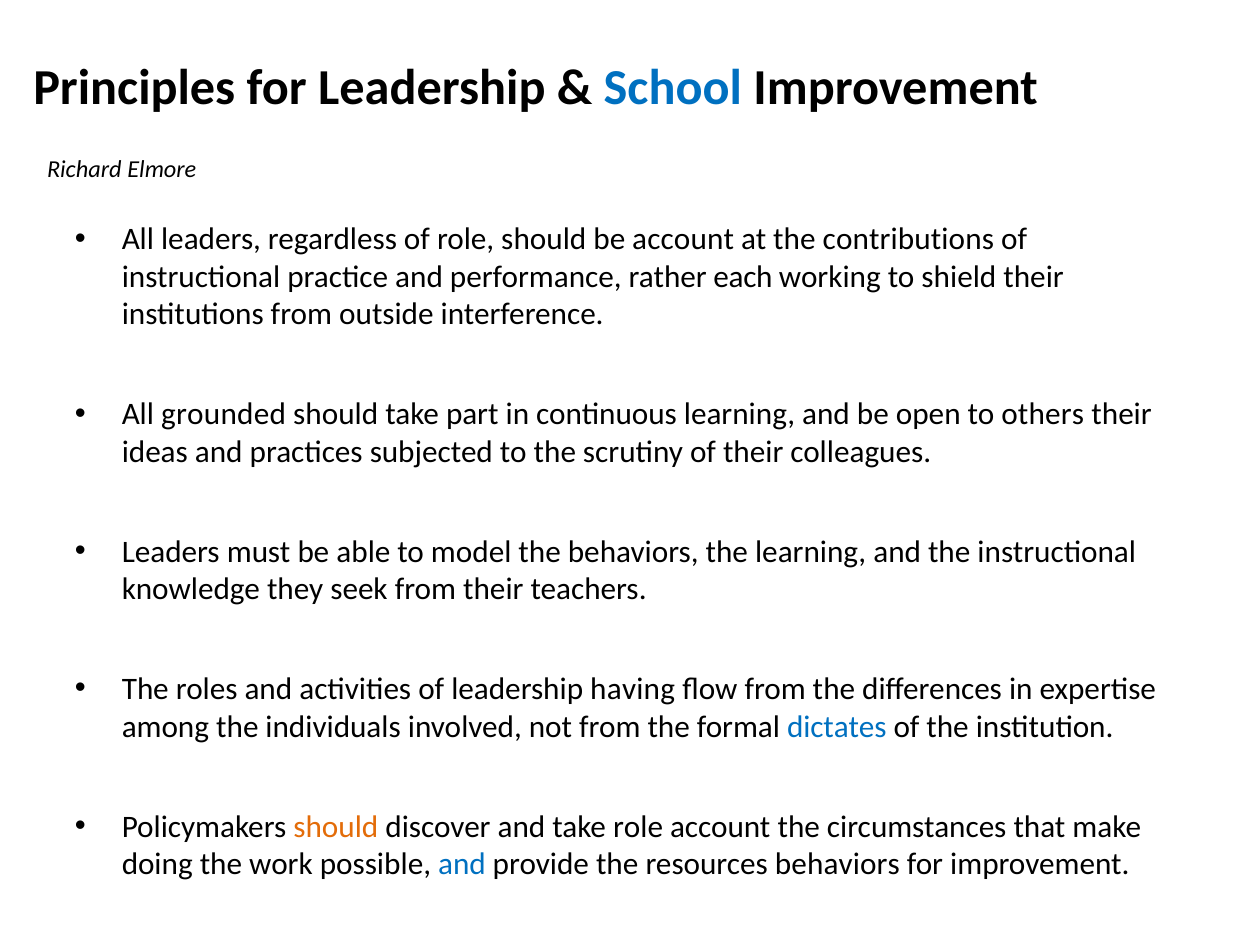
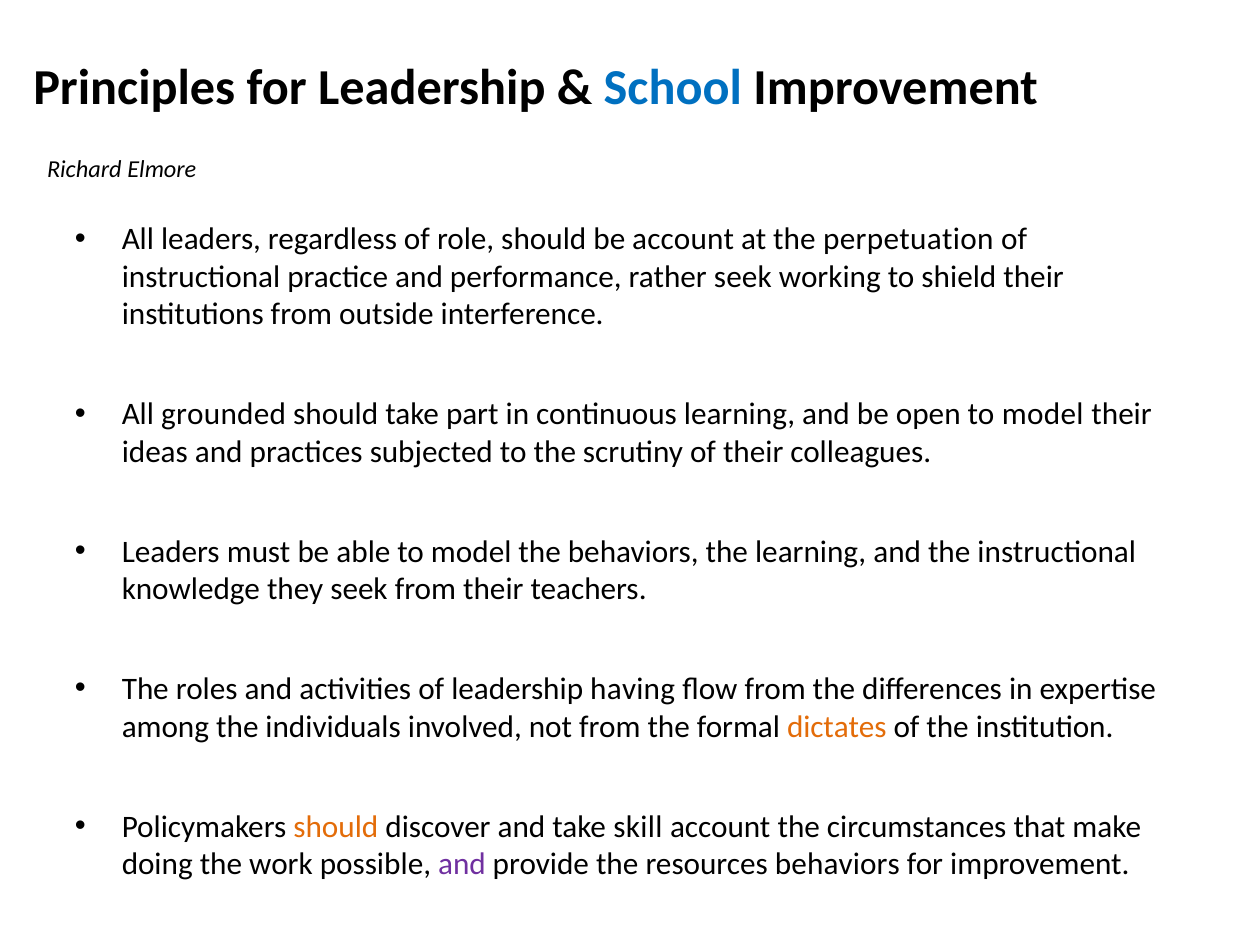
contributions: contributions -> perpetuation (908, 239)
rather each: each -> seek (743, 277)
open to others: others -> model (1043, 414)
dictates colour: blue -> orange (837, 727)
take role: role -> skill (638, 827)
and colour: blue -> purple (462, 864)
